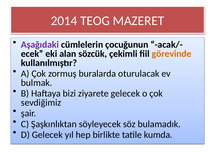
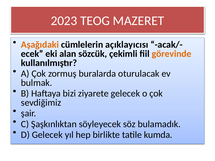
2014: 2014 -> 2023 (64, 21)
Aşağıdaki colour: purple -> orange (40, 45)
çocuğunun: çocuğunun -> açıklayıcısı (127, 45)
